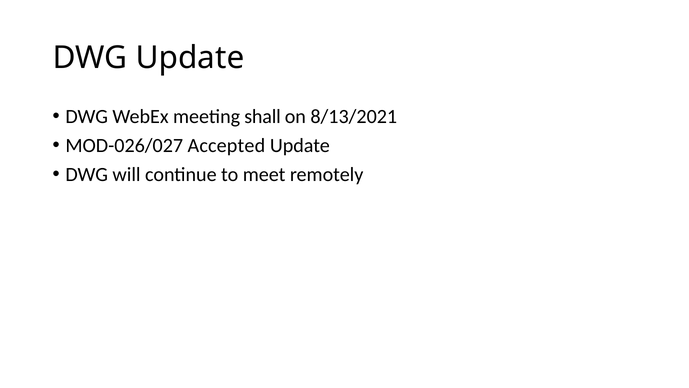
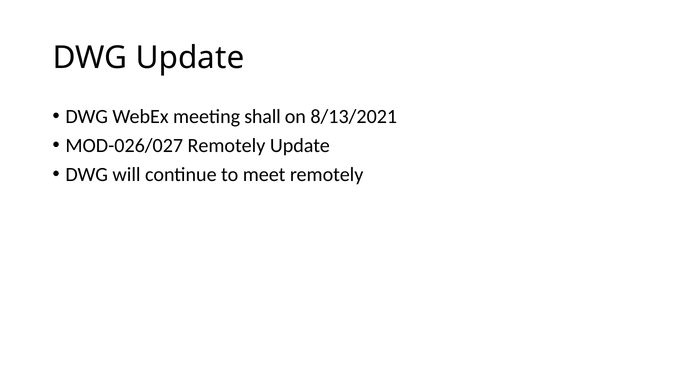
MOD-026/027 Accepted: Accepted -> Remotely (226, 145)
